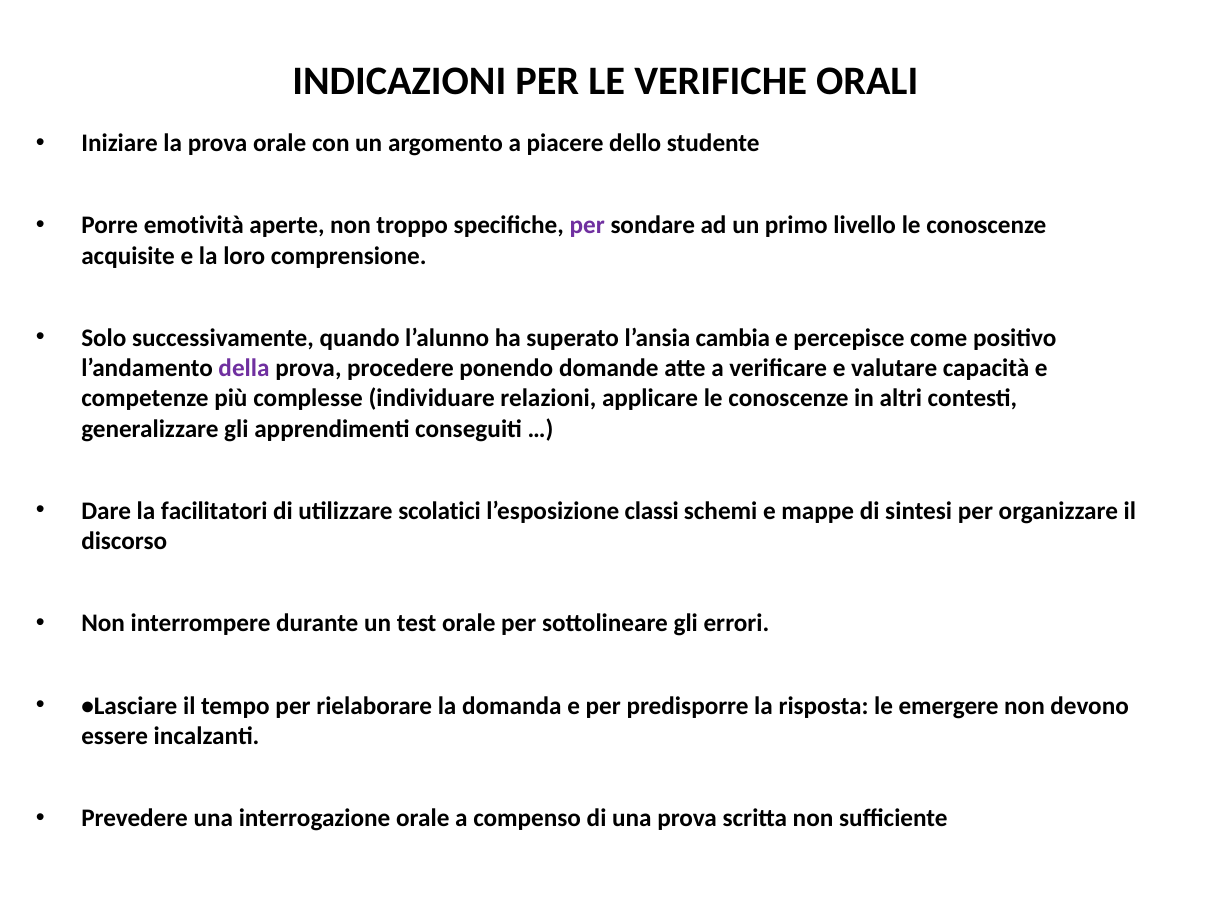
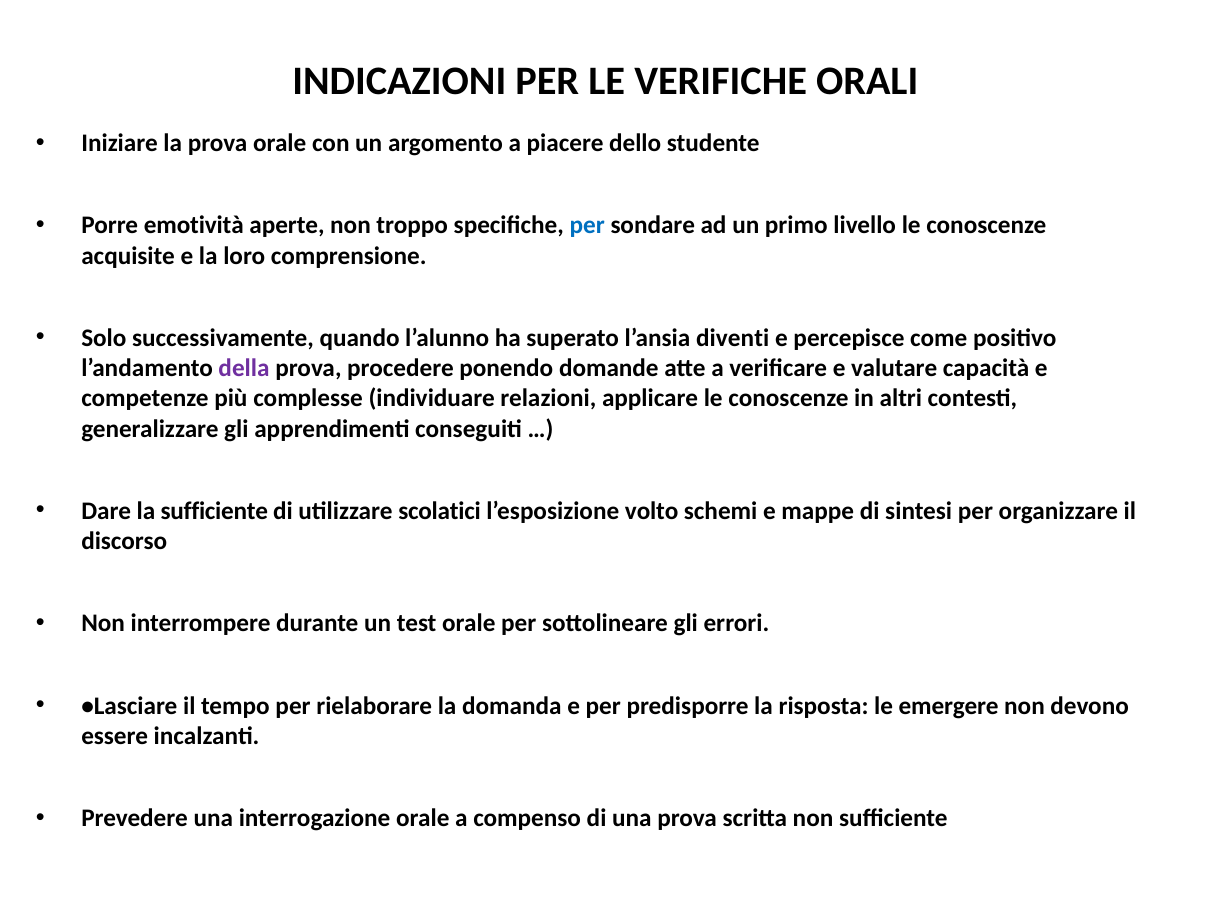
per colour: purple -> blue (587, 225)
cambia: cambia -> diventi (733, 338)
la facilitatori: facilitatori -> sufficiente (214, 511)
classi: classi -> volto (652, 511)
